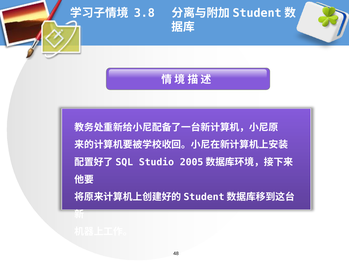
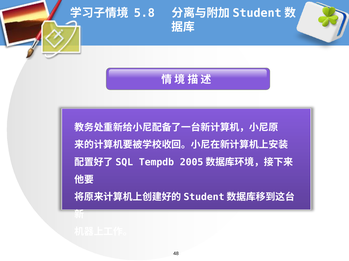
3.8: 3.8 -> 5.8 (144, 13)
Studio: Studio -> Tempdb (156, 163)
